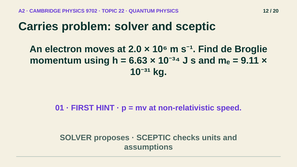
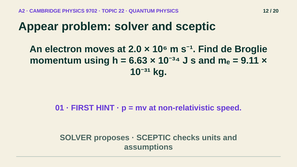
Carries: Carries -> Appear (38, 26)
